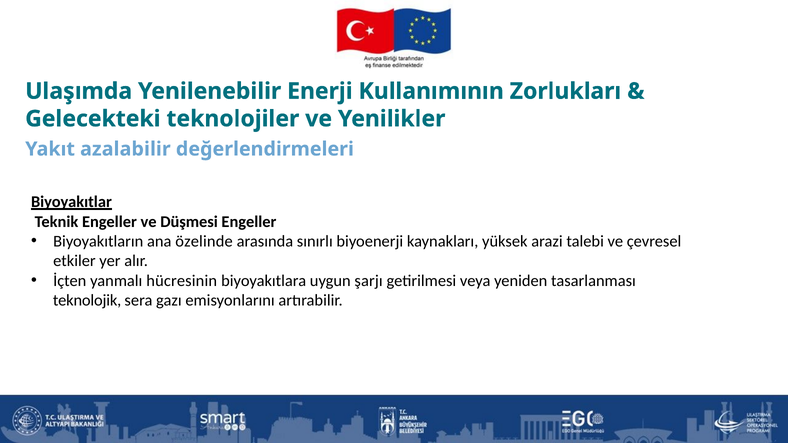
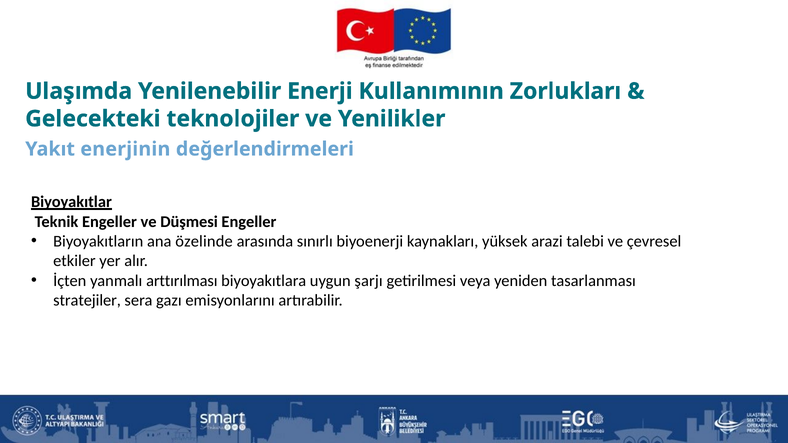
azalabilir: azalabilir -> enerjinin (125, 149)
hücresinin: hücresinin -> arttırılması (182, 281)
teknolojik: teknolojik -> stratejiler (87, 301)
